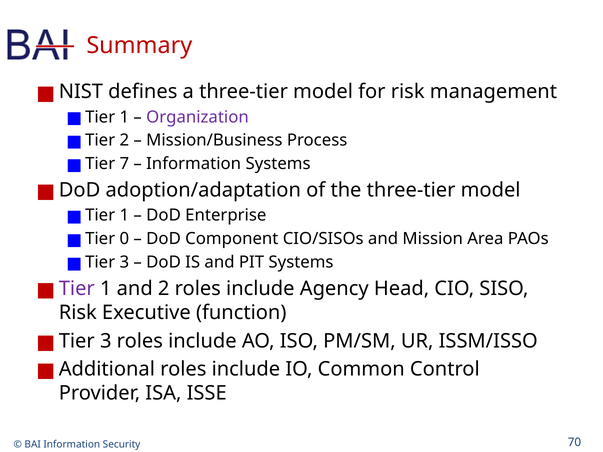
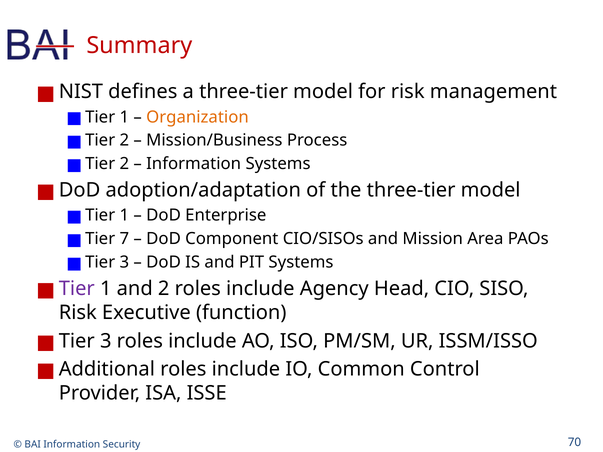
Organization colour: purple -> orange (197, 117)
7: 7 -> 2 (124, 164)
0: 0 -> 7 (124, 239)
